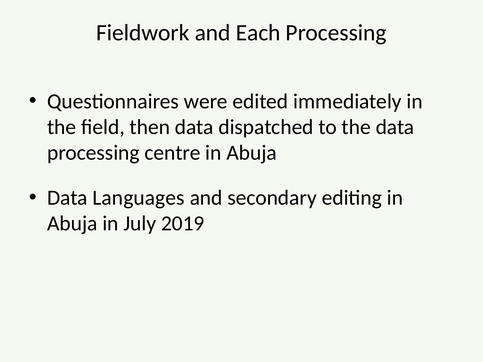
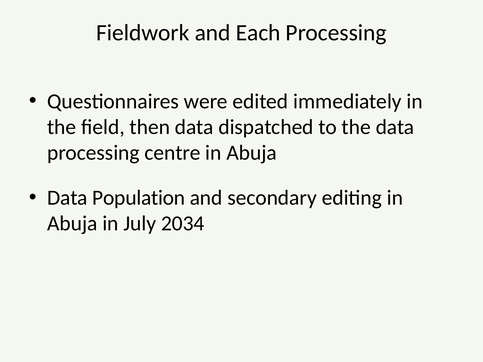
Languages: Languages -> Population (139, 198)
2019: 2019 -> 2034 (183, 224)
